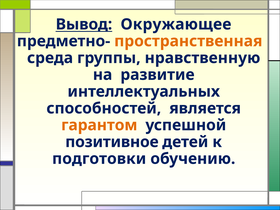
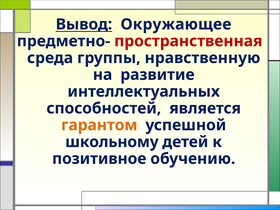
пространственная colour: orange -> red (188, 41)
позитивное: позитивное -> школьному (112, 142)
подготовки: подготовки -> позитивное (99, 159)
